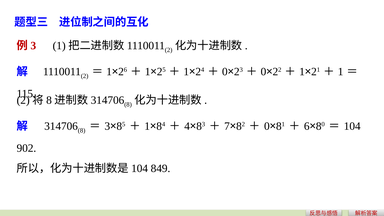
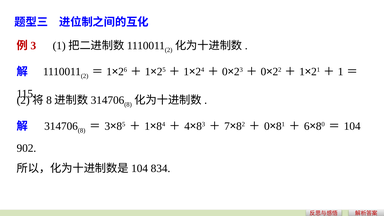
849: 849 -> 834 (161, 168)
